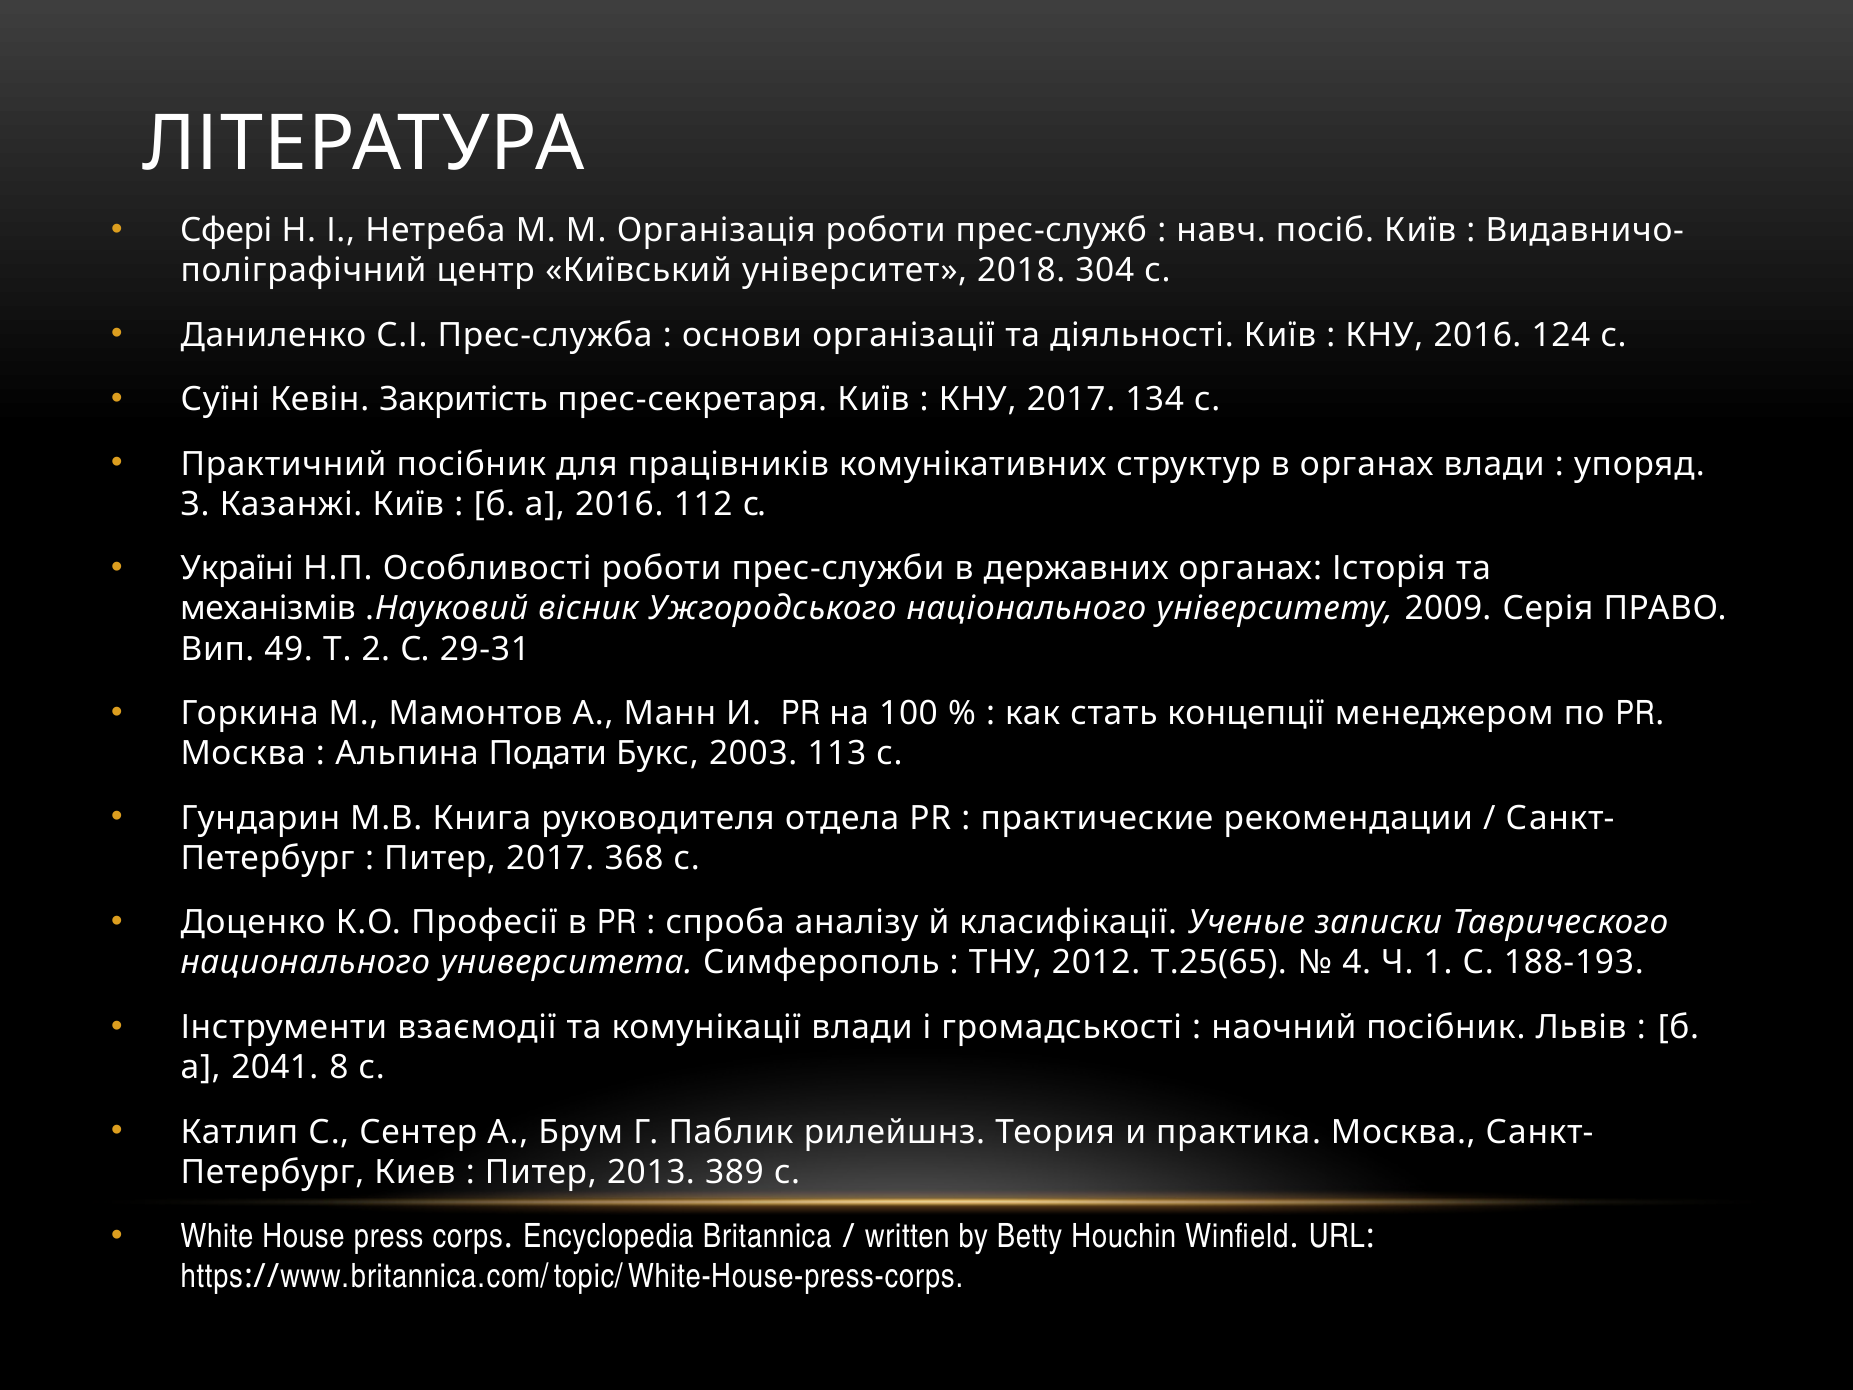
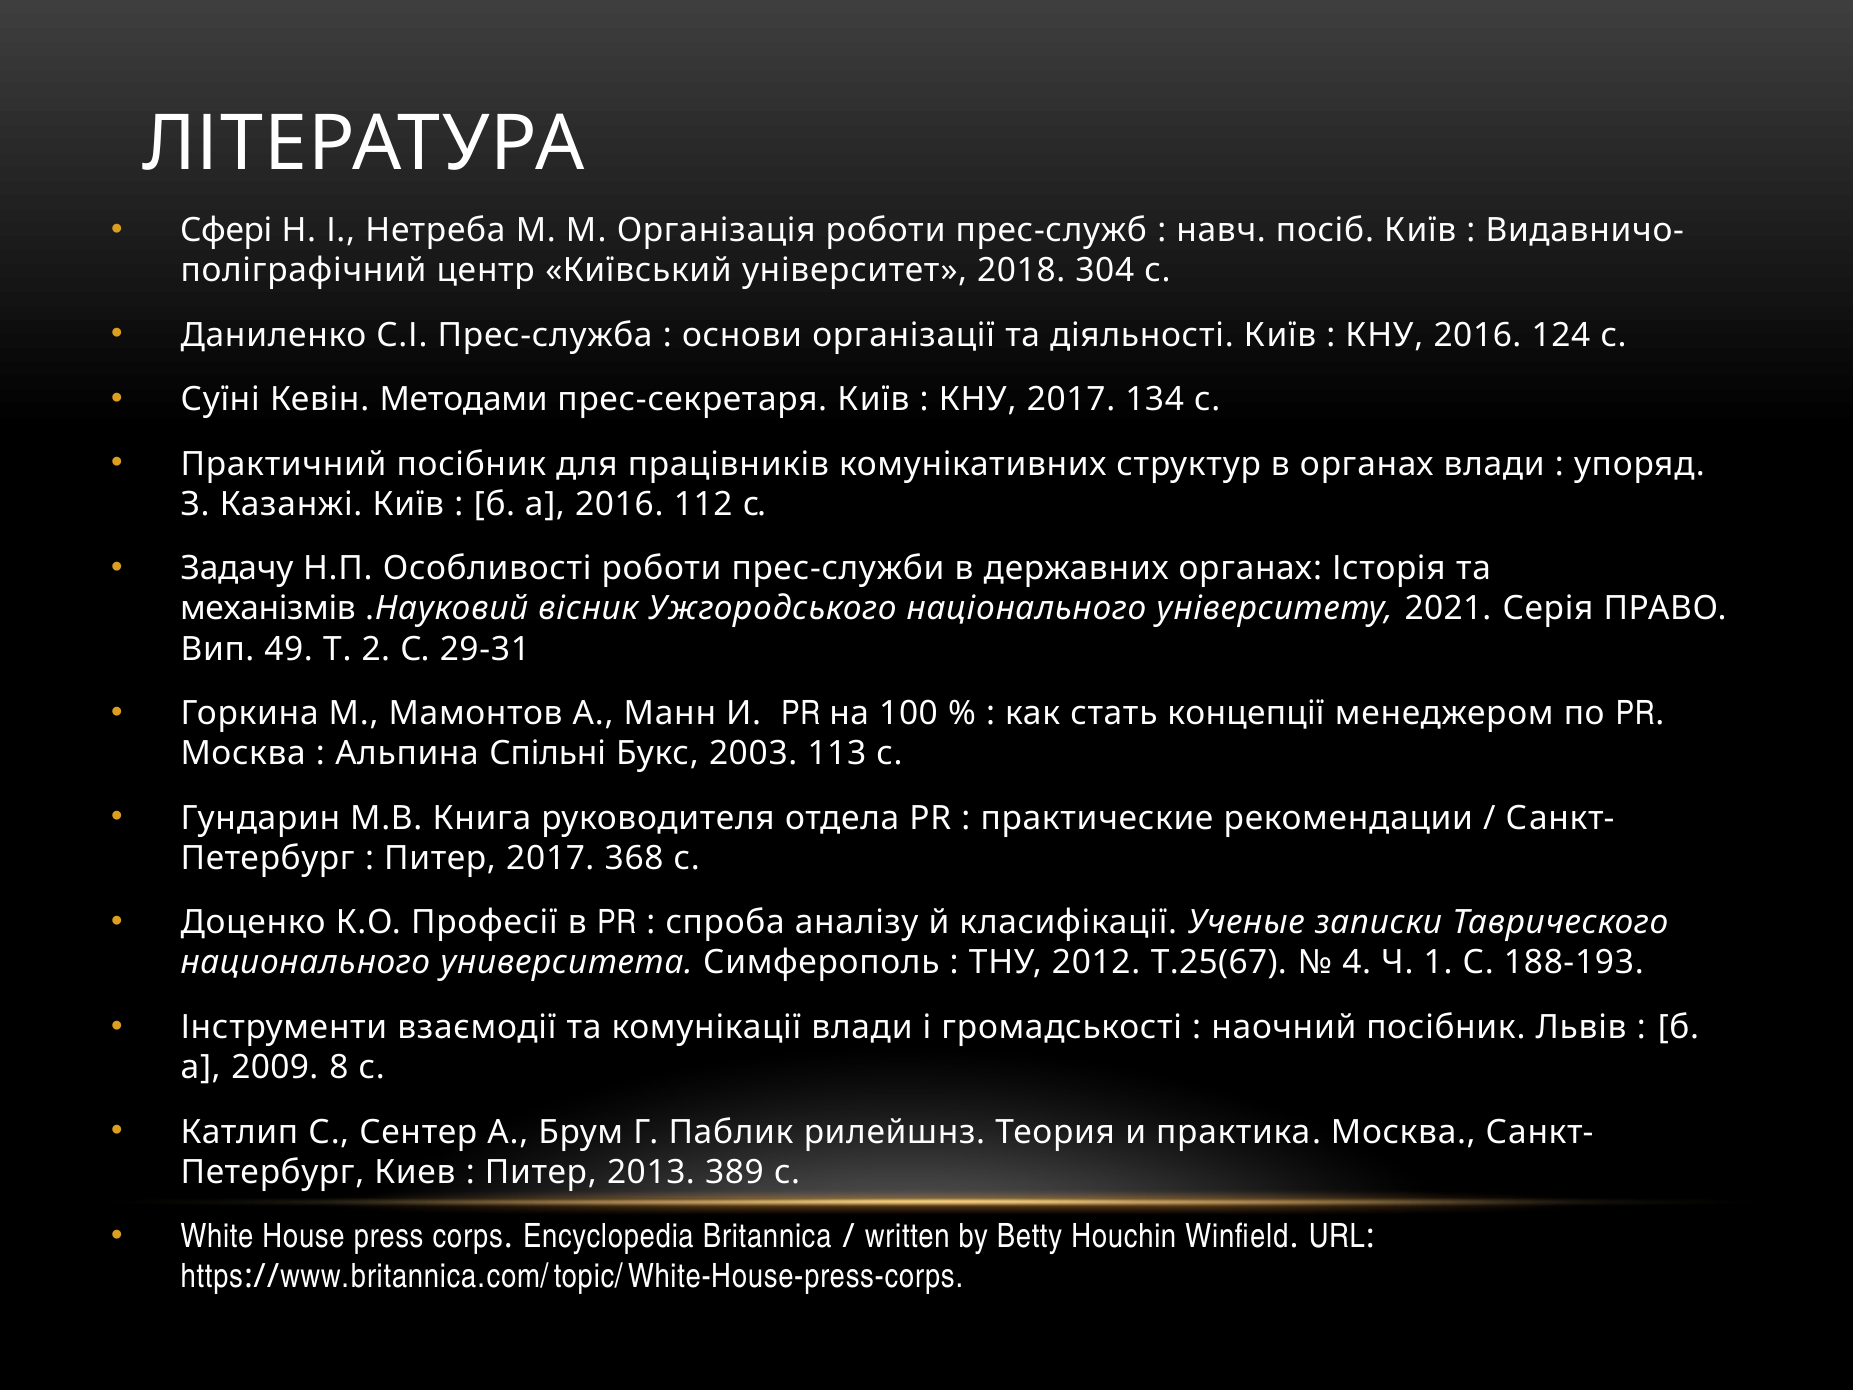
Закритість: Закритість -> Методами (464, 399)
Україні: Україні -> Задачу (237, 568)
2009: 2009 -> 2021 (1448, 609)
Подати: Подати -> Спільні (548, 753)
Т.25(65: Т.25(65 -> Т.25(67 (1219, 963)
2041: 2041 -> 2009 (275, 1067)
